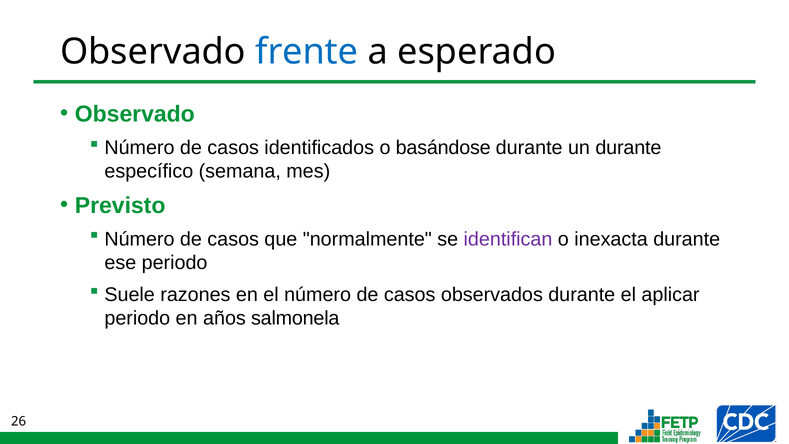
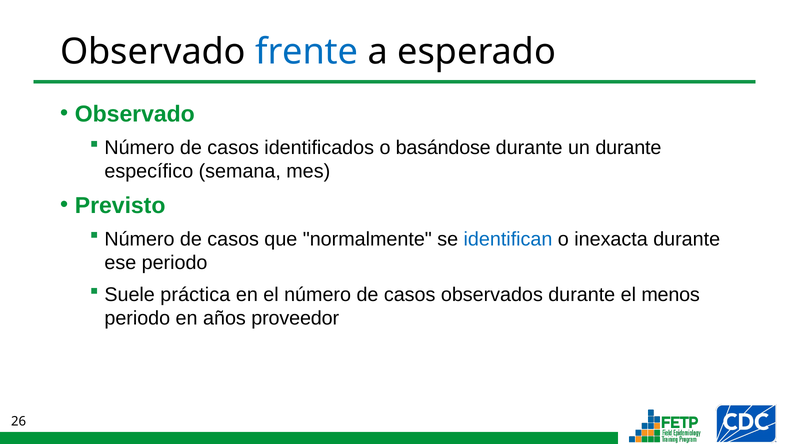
identifican colour: purple -> blue (508, 239)
razones: razones -> práctica (195, 295)
aplicar: aplicar -> menos (671, 295)
salmonela: salmonela -> proveedor (295, 318)
